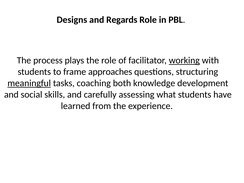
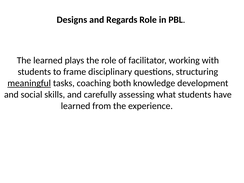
The process: process -> learned (48, 60)
working underline: present -> none (184, 60)
approaches: approaches -> disciplinary (110, 72)
